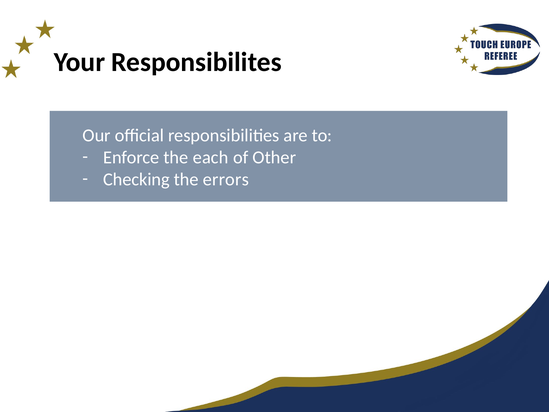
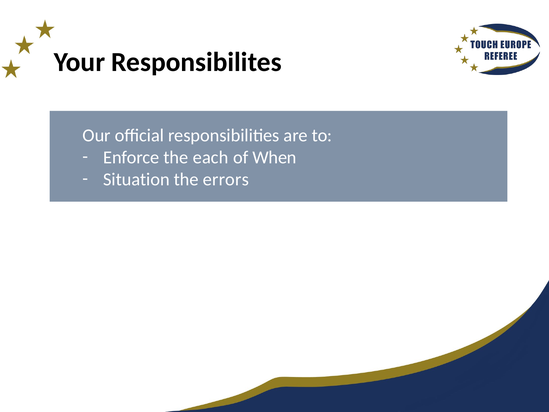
Other: Other -> When (275, 157)
Checking: Checking -> Situation (136, 179)
